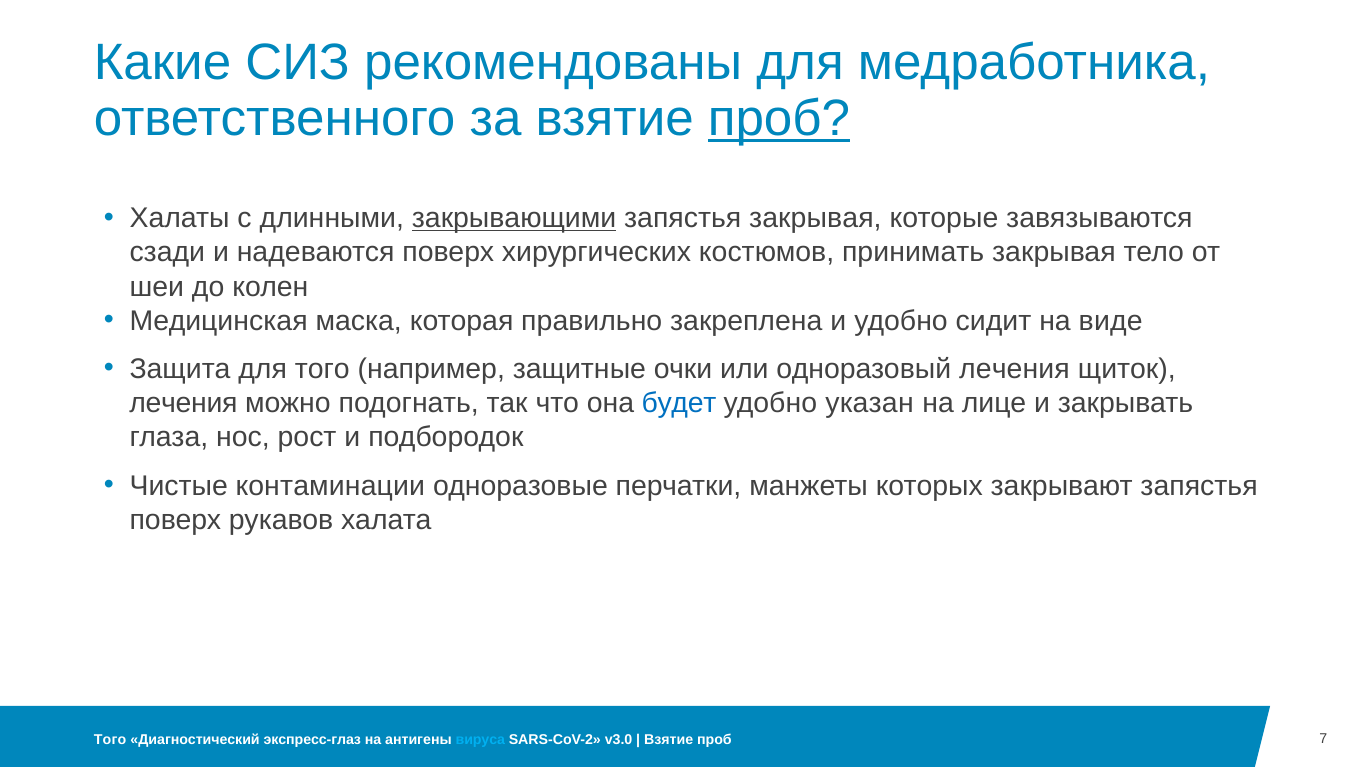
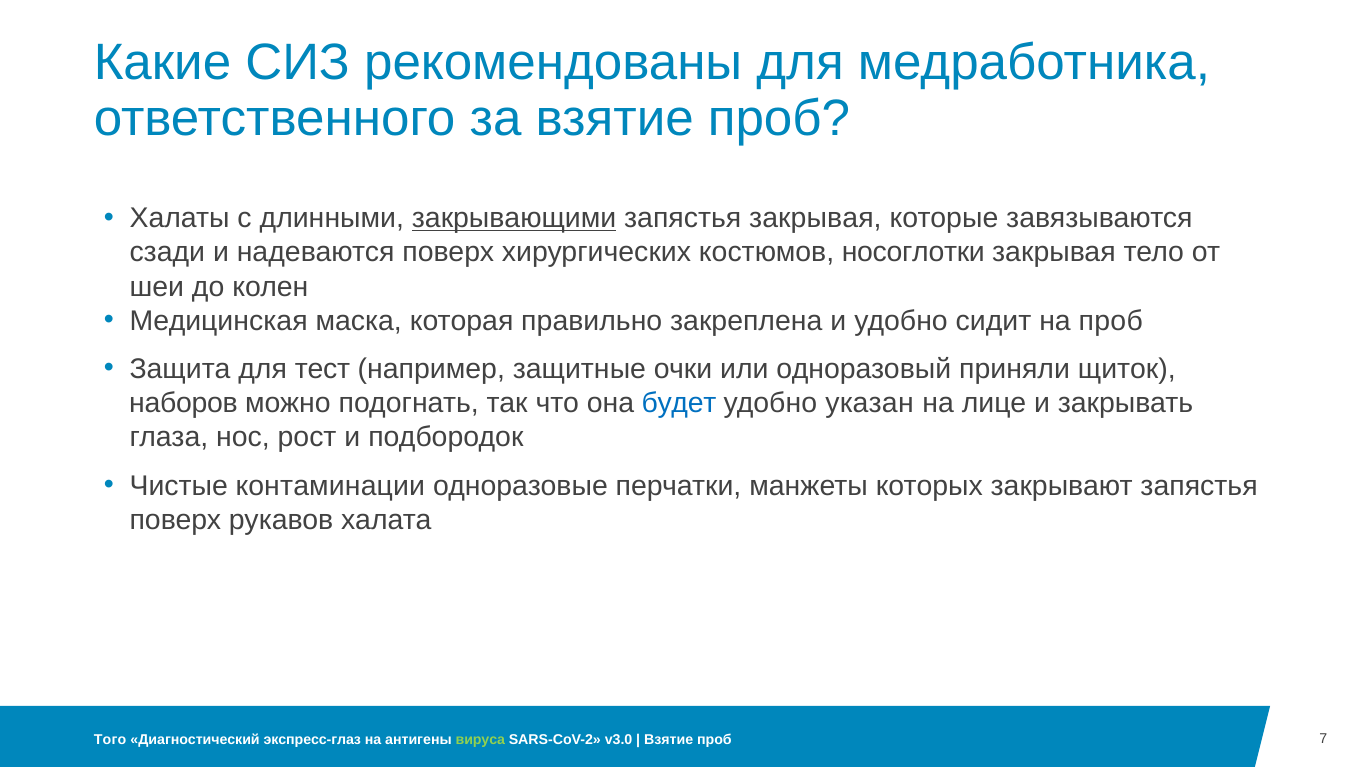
проб underline: present -> none (779, 118)
принимать: принимать -> носоглотки (913, 253)
на виде: виде -> проб (1111, 321)
для того: того -> тест (322, 369)
одноразовый лечения: лечения -> приняли (1015, 369)
лечения: лечения -> наборов (184, 403)
вируса colour: light blue -> light green (480, 740)
